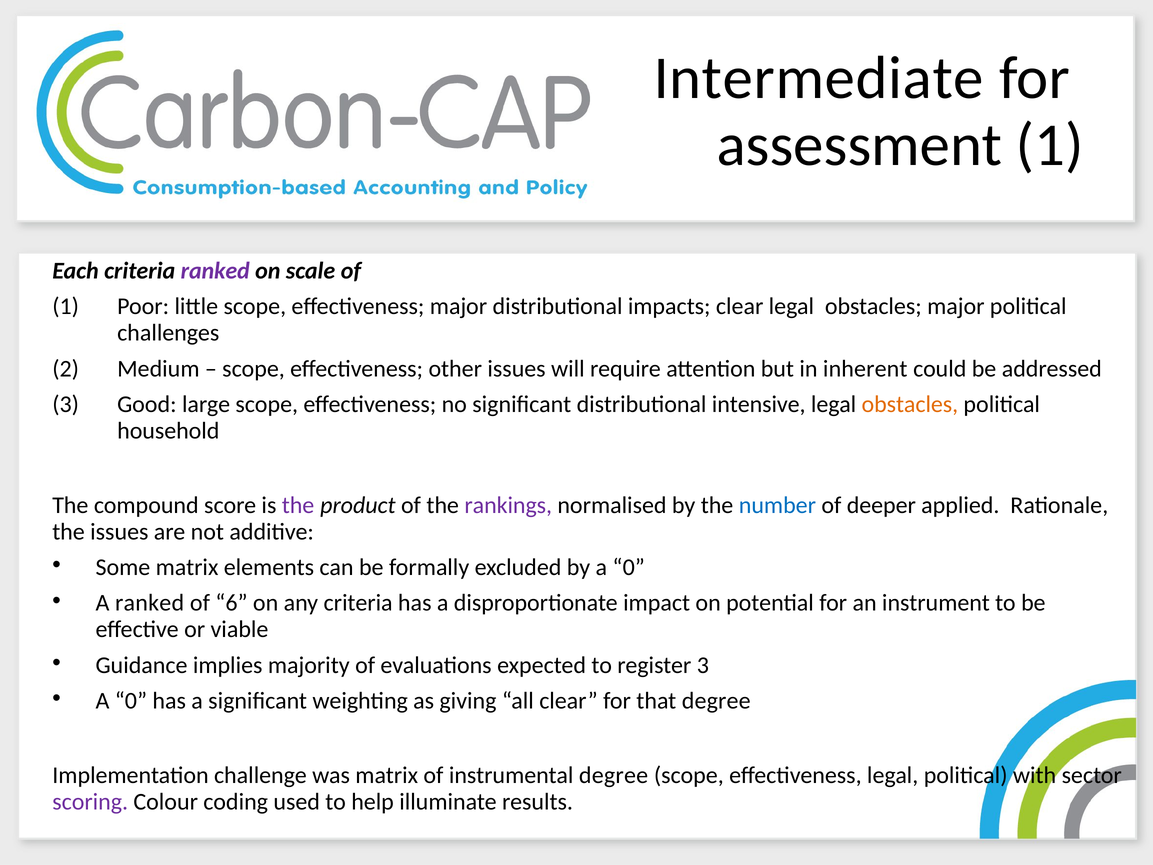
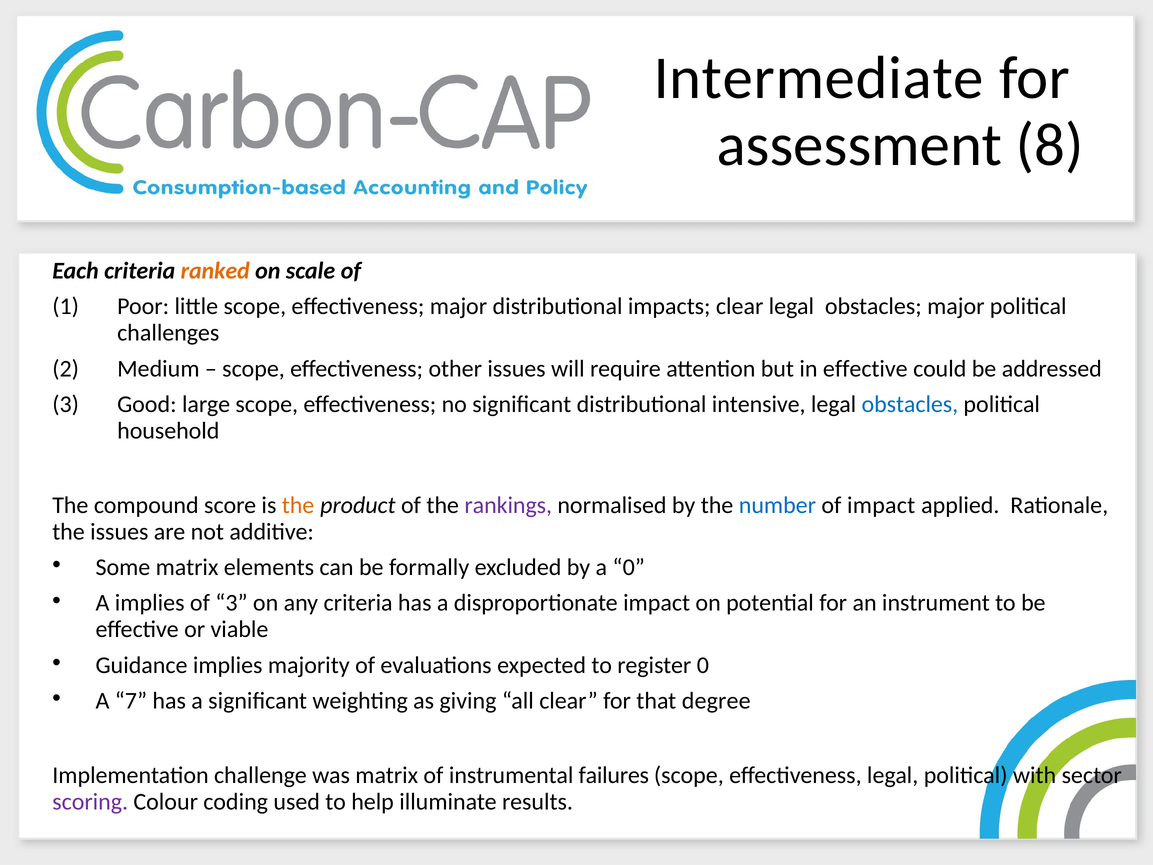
assessment 1: 1 -> 8 (1050, 145)
ranked colour: purple -> orange (215, 271)
in inherent: inherent -> effective (865, 369)
obstacles colour: orange -> blue (910, 404)
the colour: purple -> orange (298, 505)
of deeper: deeper -> impact (881, 505)
A ranked: ranked -> implies (150, 603)
of 6: 6 -> 3 (231, 603)
register 3: 3 -> 0 (703, 665)
0: 0 -> 7 (131, 701)
instrumental degree: degree -> failures (614, 775)
